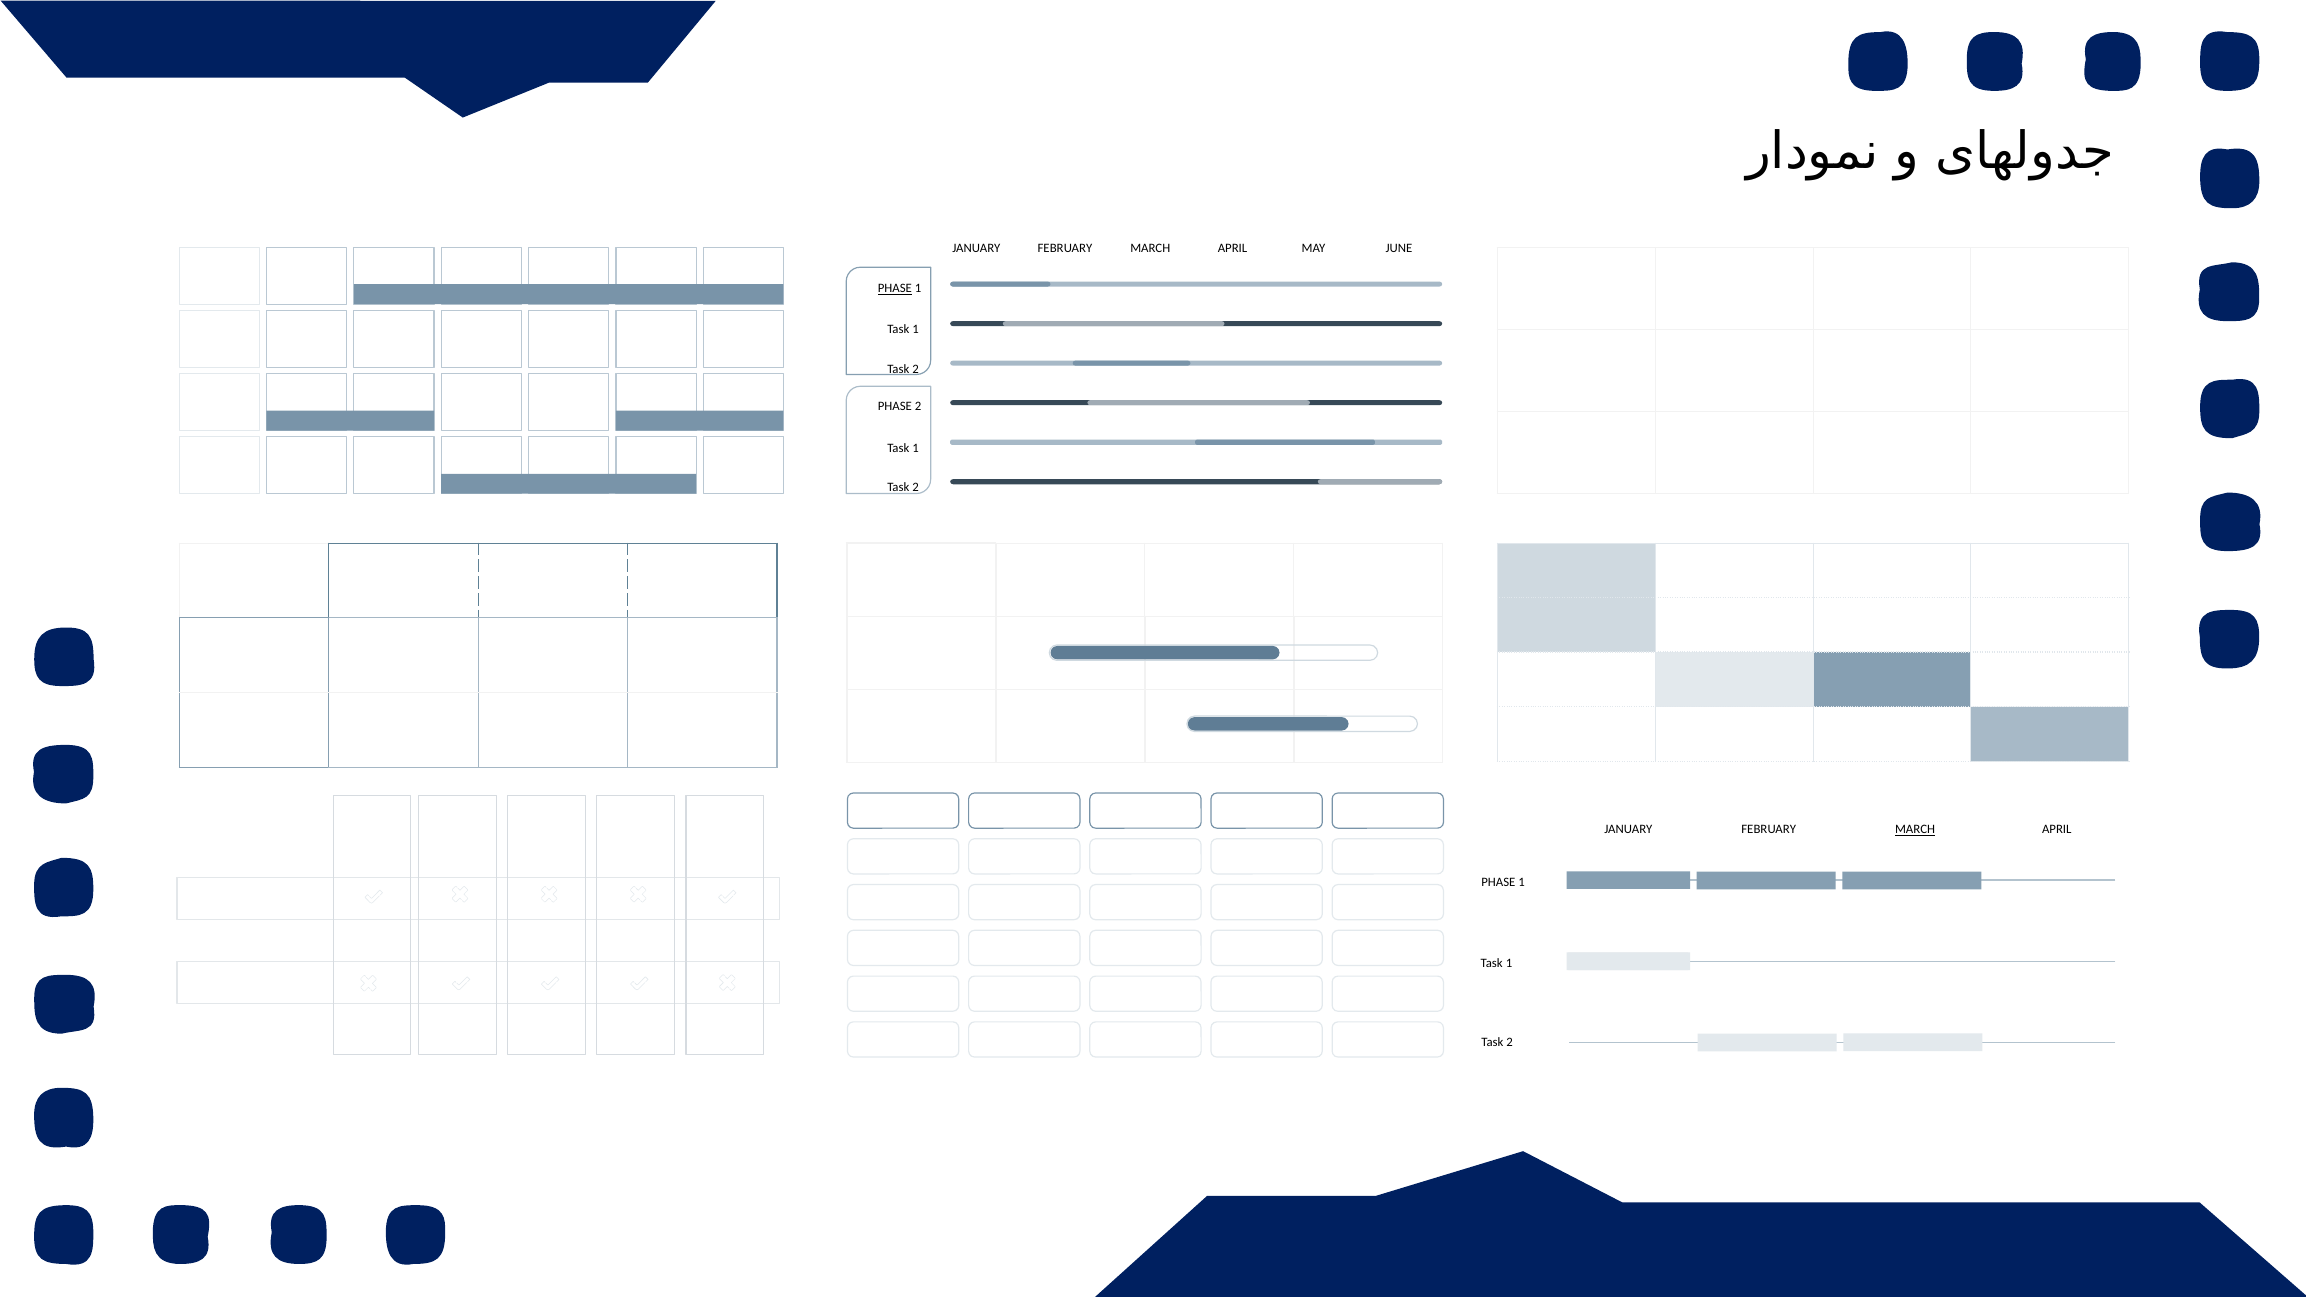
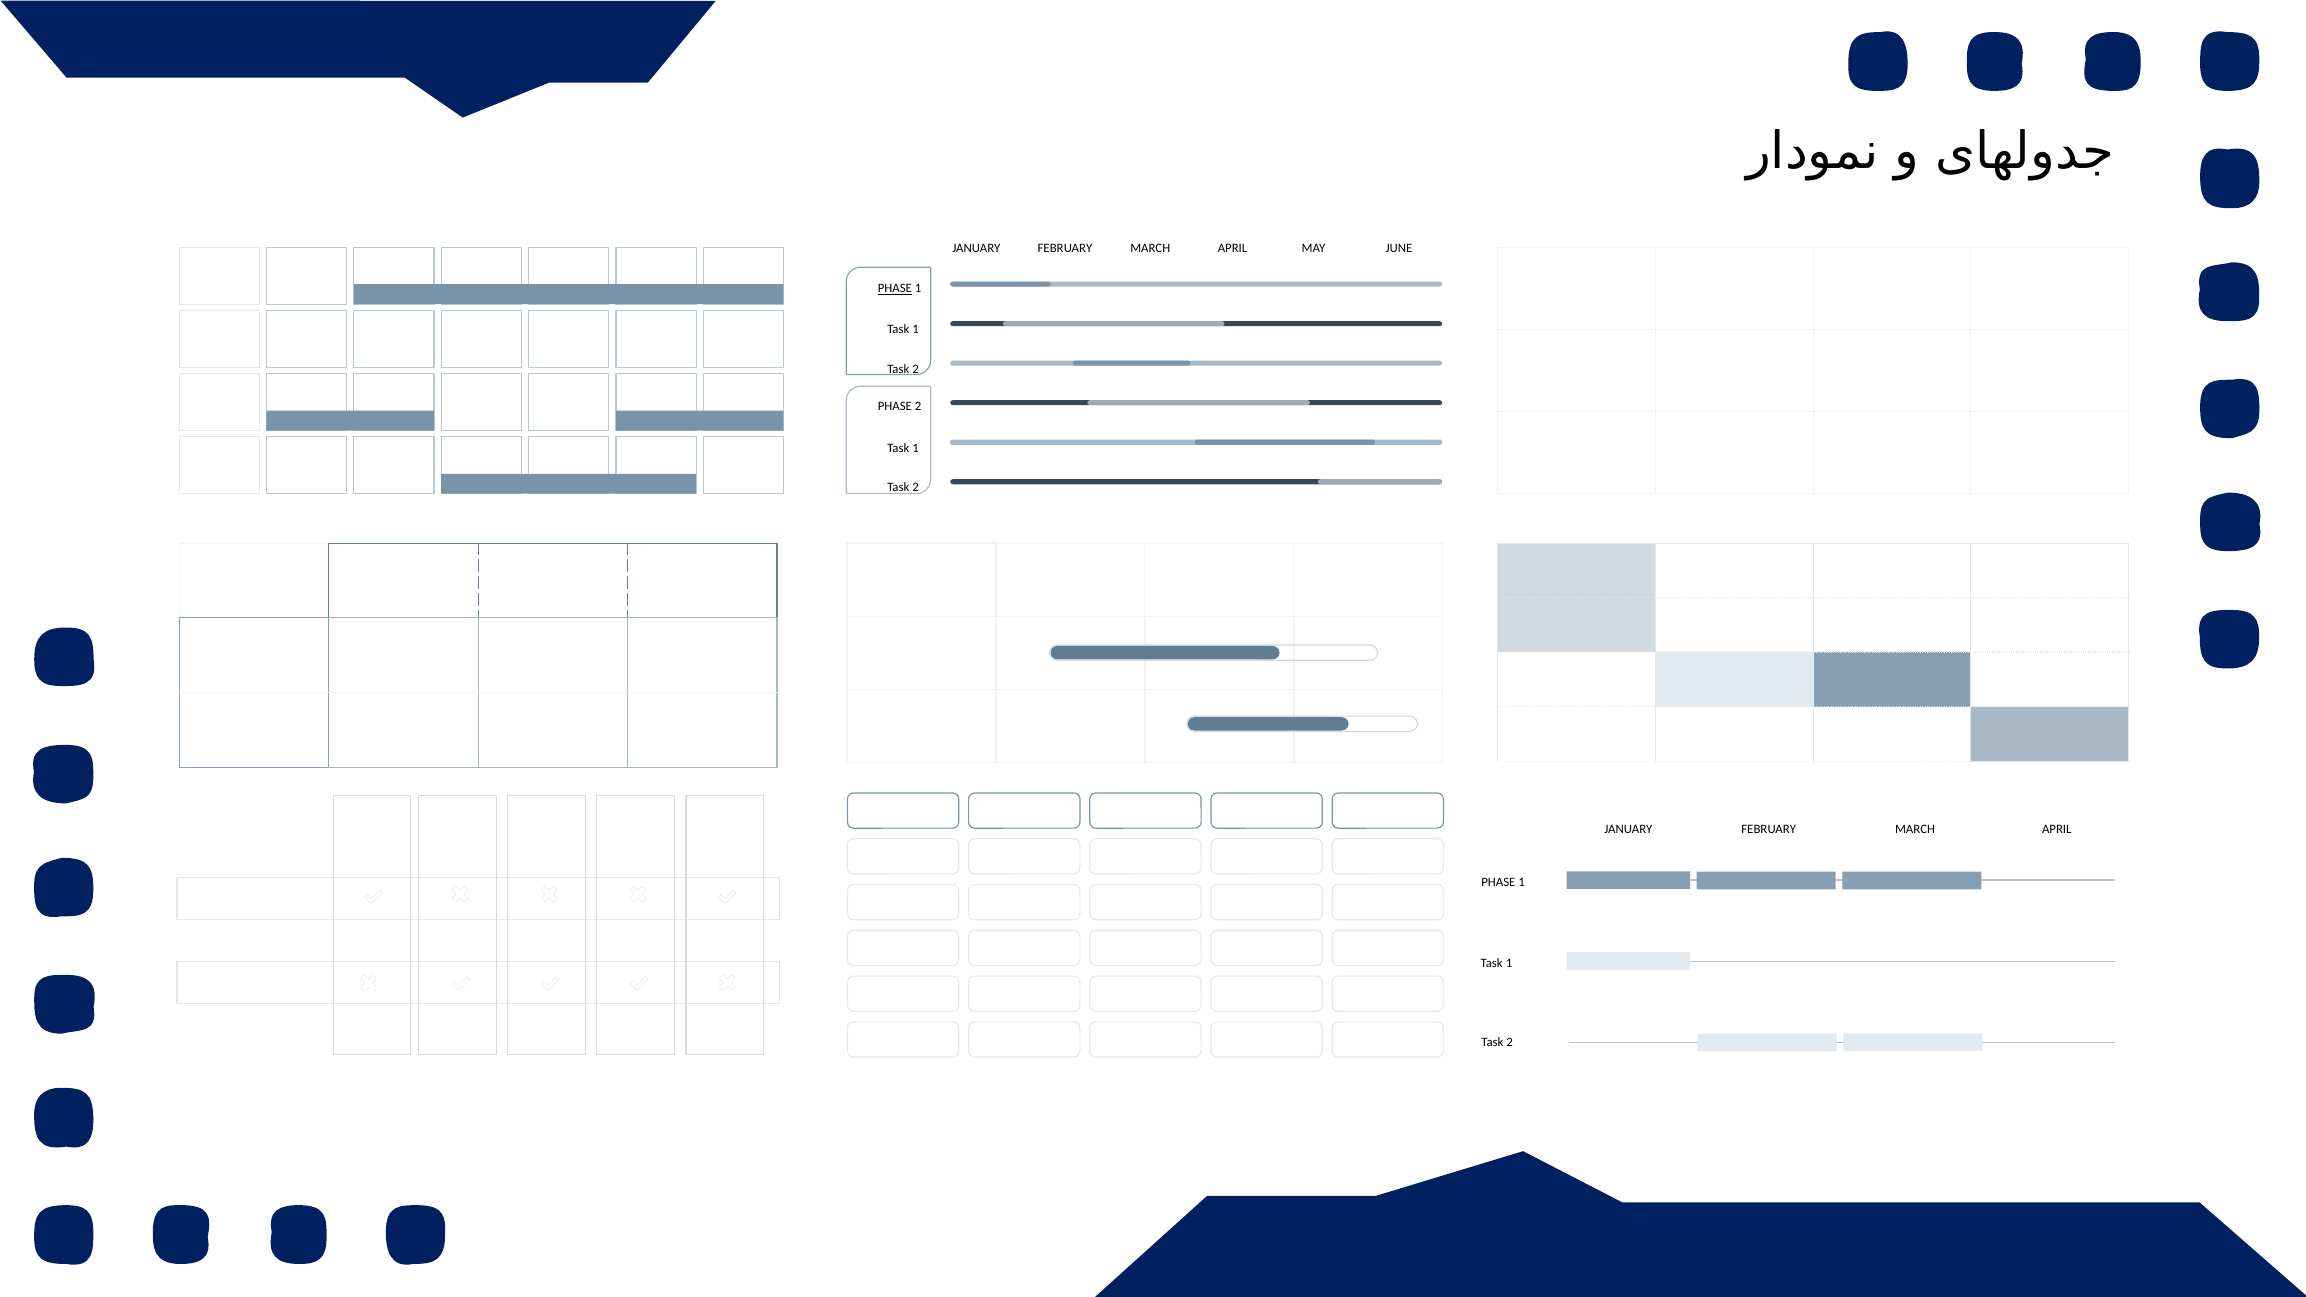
MARCH underline: present -> none (1915, 830)
